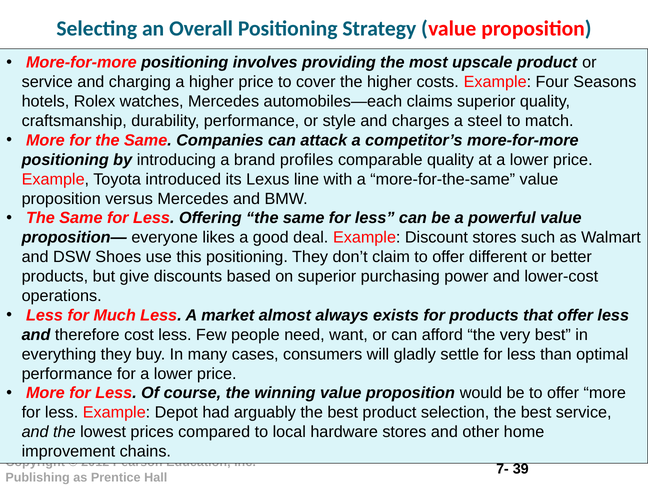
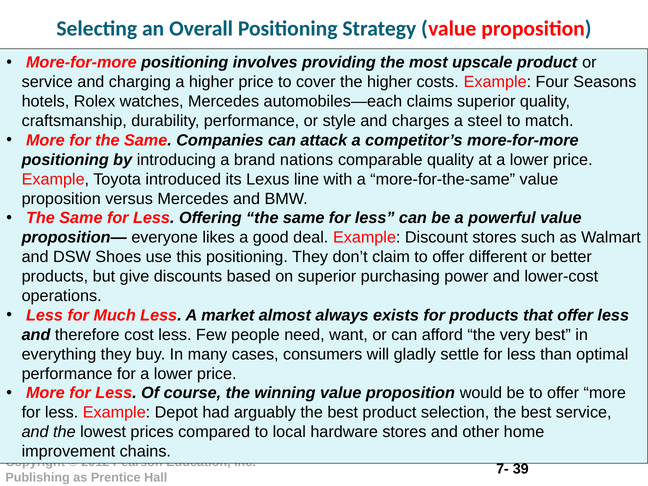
profiles: profiles -> nations (307, 160)
